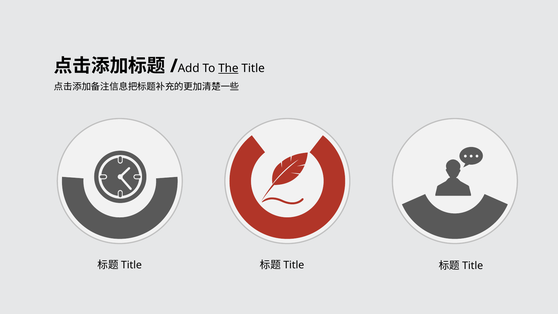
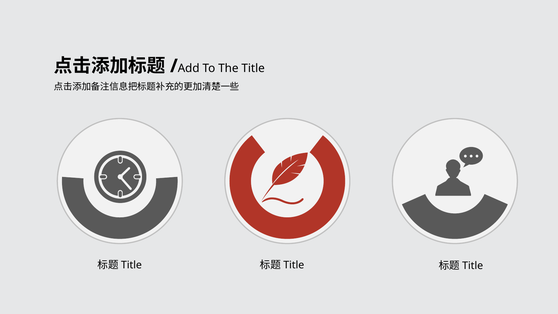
The underline: present -> none (228, 68)
